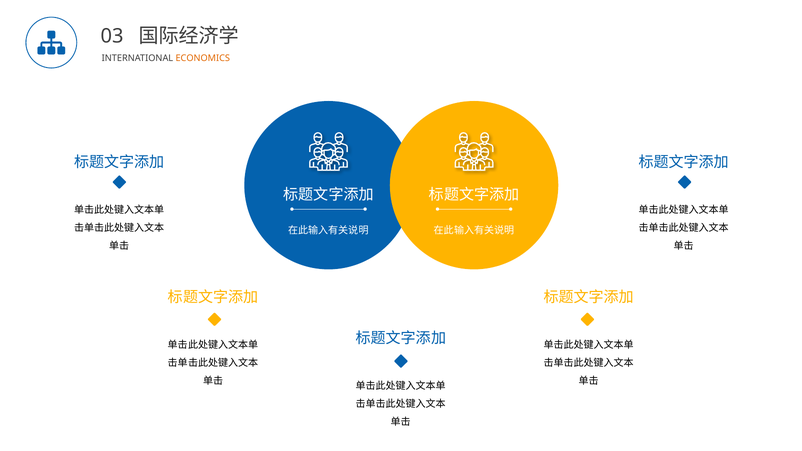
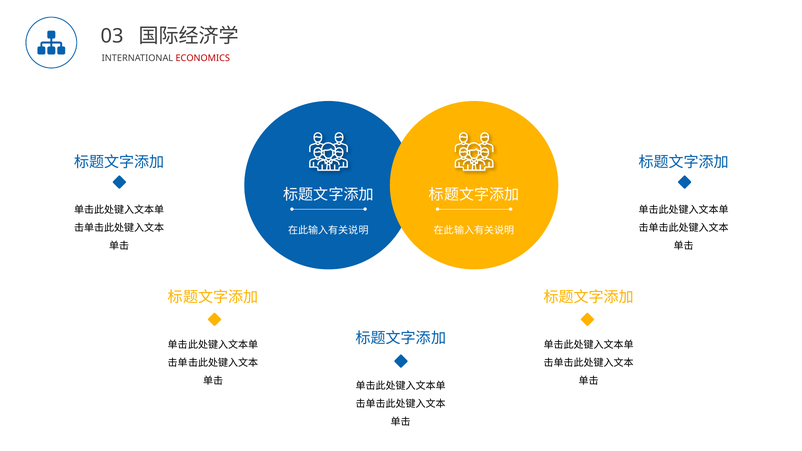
ECONOMICS colour: orange -> red (203, 58)
